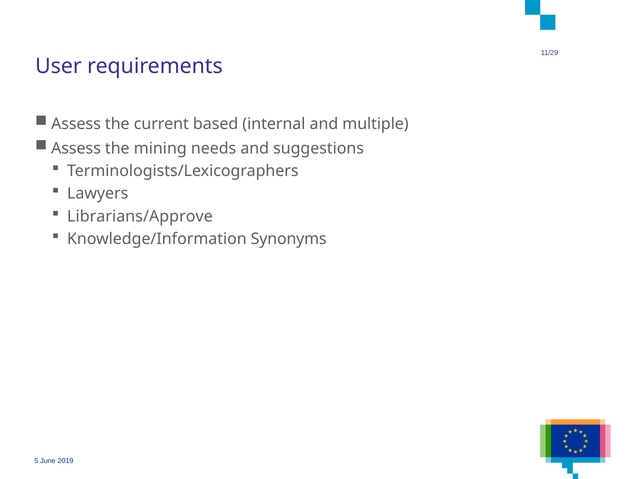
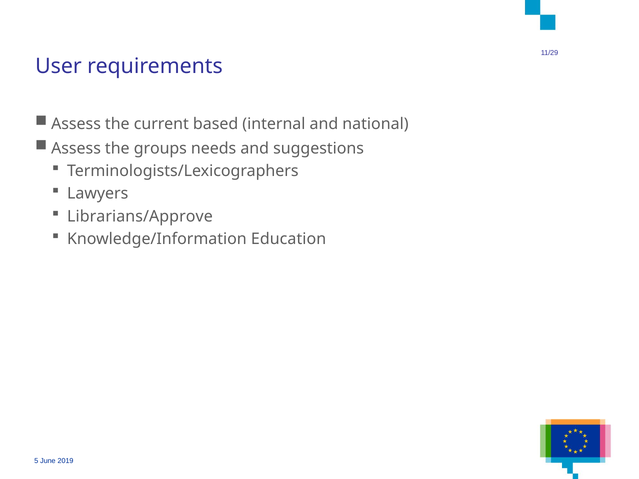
multiple: multiple -> national (375, 124)
mining: mining -> groups (160, 148)
Synonyms: Synonyms -> Education (289, 239)
